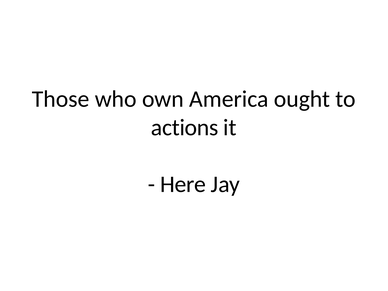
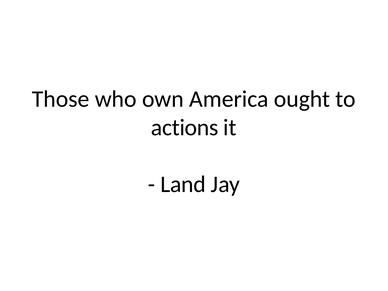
Here: Here -> Land (183, 184)
